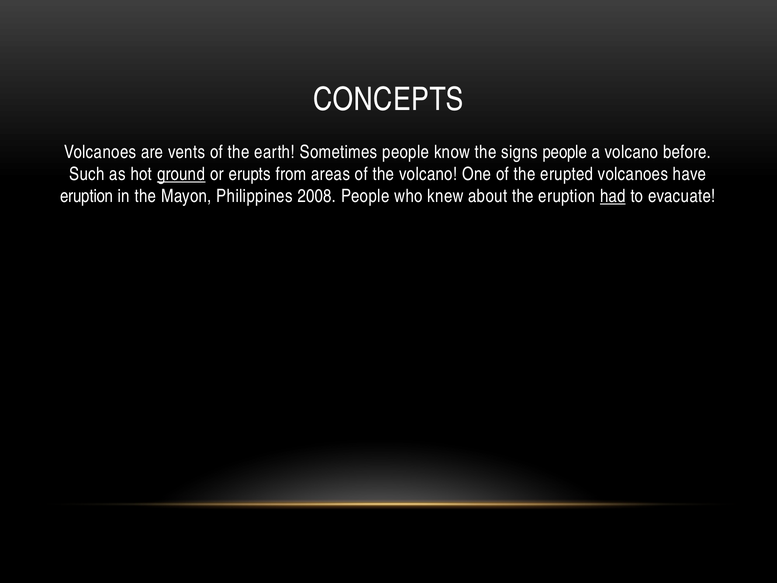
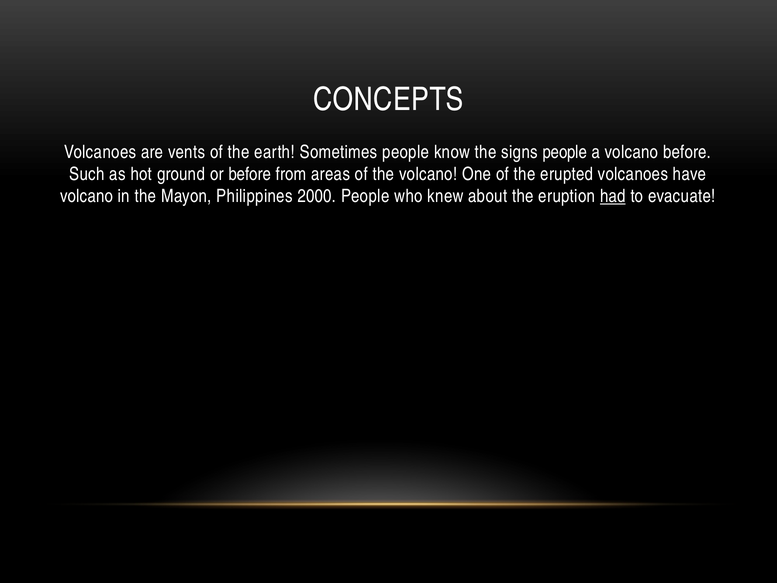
ground underline: present -> none (181, 174)
or erupts: erupts -> before (250, 174)
eruption: eruption -> volcano (87, 196)
2008: 2008 -> 2000 (317, 196)
